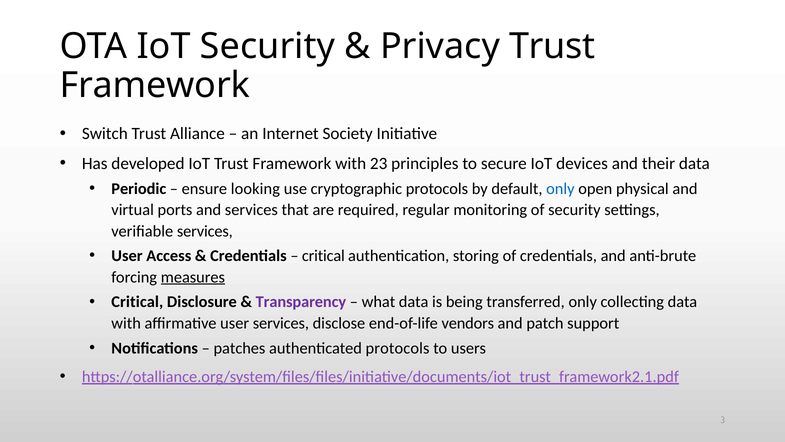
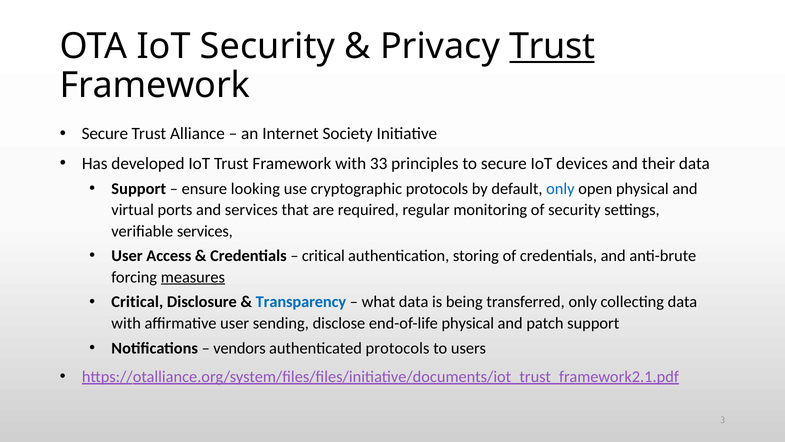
Trust underline: none -> present (552, 47)
Switch: Switch -> Secure (105, 134)
23: 23 -> 33 (379, 163)
Periodic: Periodic -> Support (139, 189)
Transparency colour: purple -> blue (301, 302)
user services: services -> sending (281, 323)
end-of-life vendors: vendors -> physical (468, 323)
patches: patches -> vendors (240, 348)
